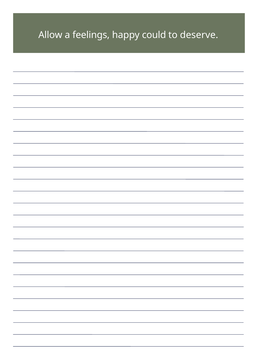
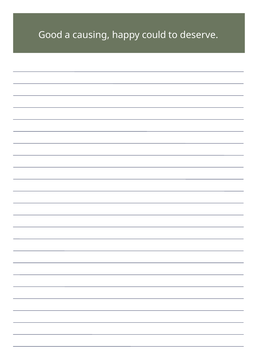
Allow: Allow -> Good (50, 35)
feelings: feelings -> causing (91, 35)
